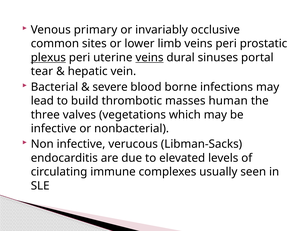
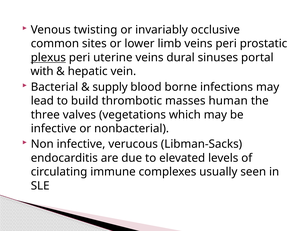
primary: primary -> twisting (96, 30)
veins underline: present -> none (149, 58)
tear: tear -> with (42, 71)
severe: severe -> supply (110, 87)
